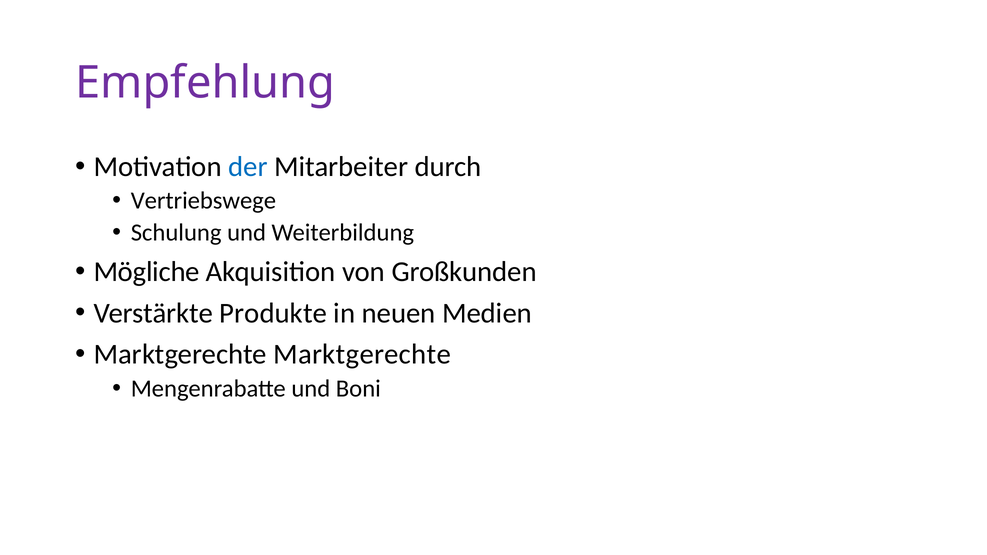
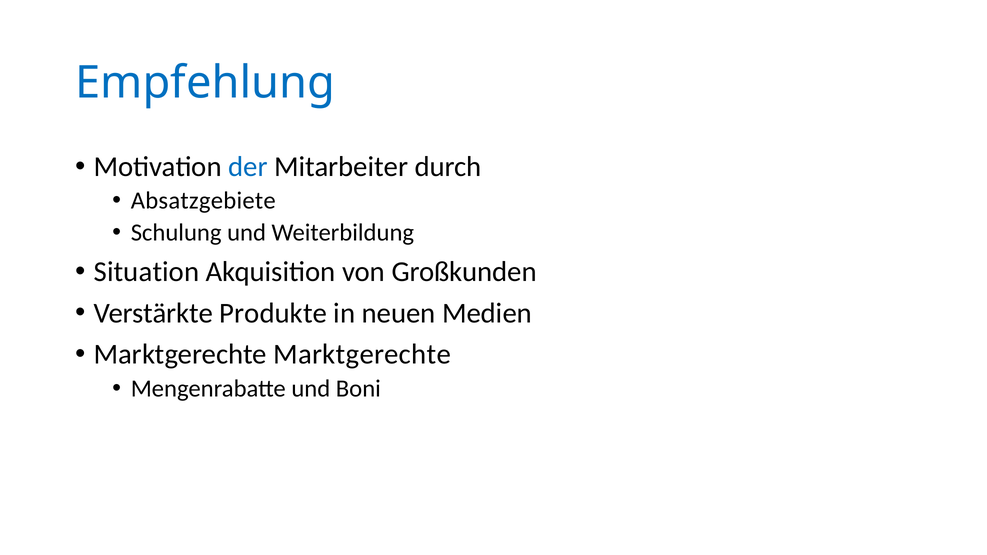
Empfehlung colour: purple -> blue (205, 83)
Vertriebswege: Vertriebswege -> Absatzgebiete (203, 201)
Mögliche: Mögliche -> Situation (147, 272)
